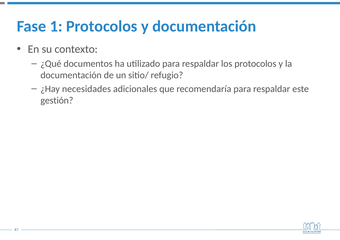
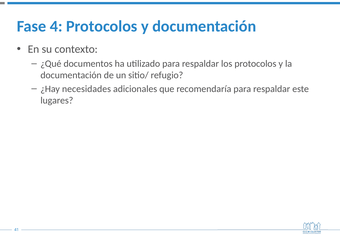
1: 1 -> 4 (56, 26)
gestión: gestión -> lugares (57, 101)
